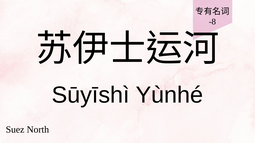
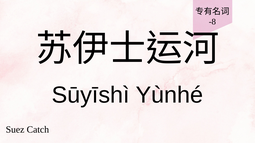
North: North -> Catch (38, 130)
